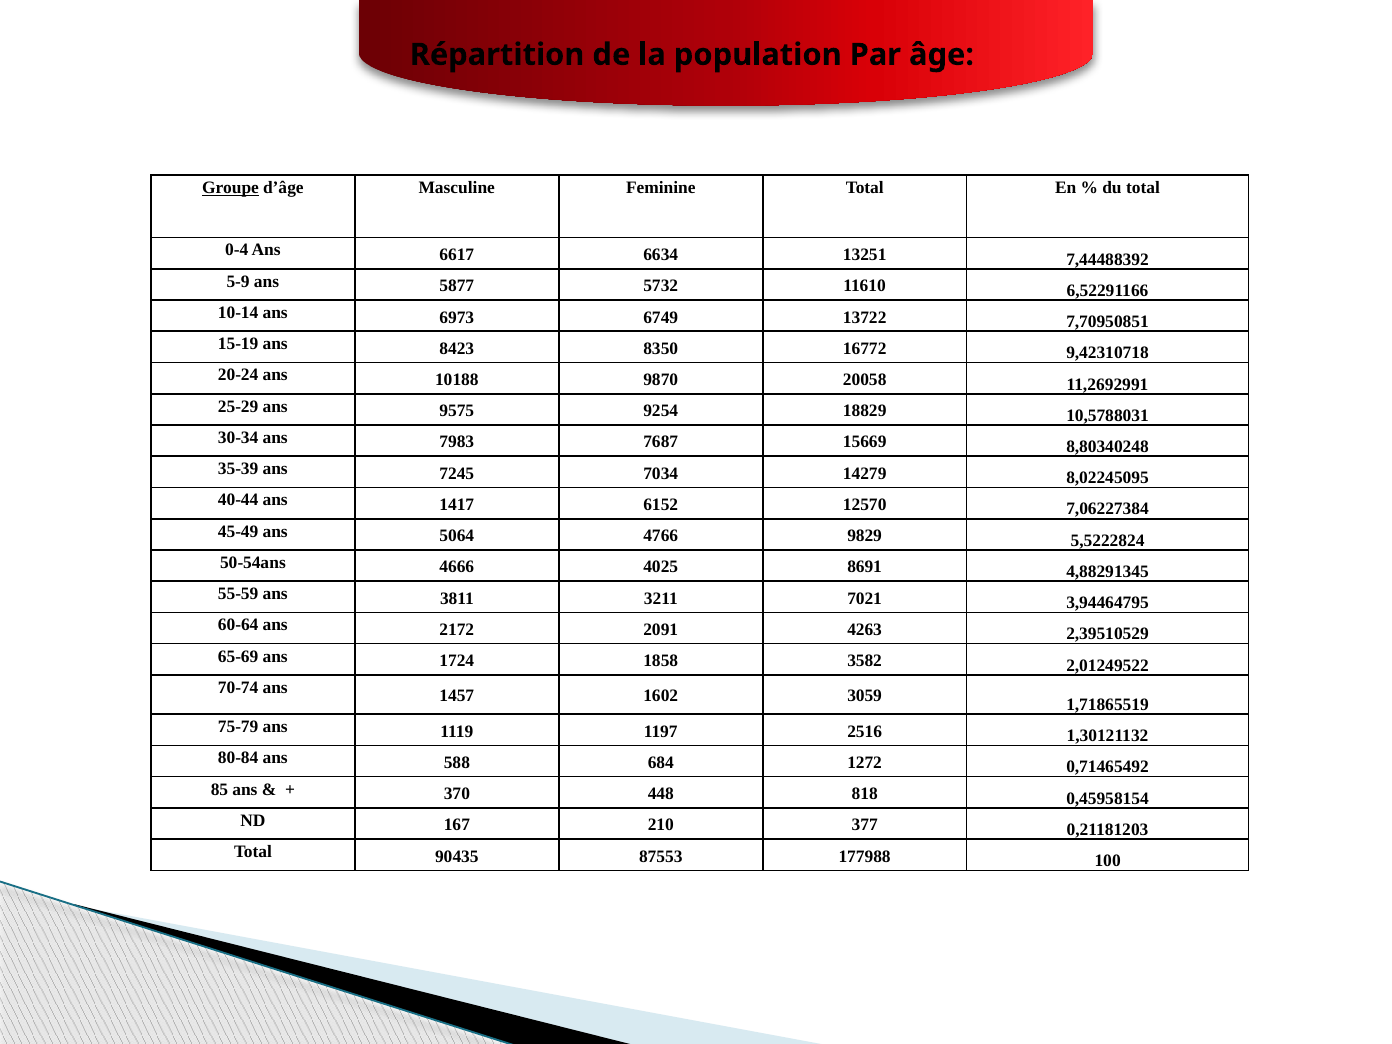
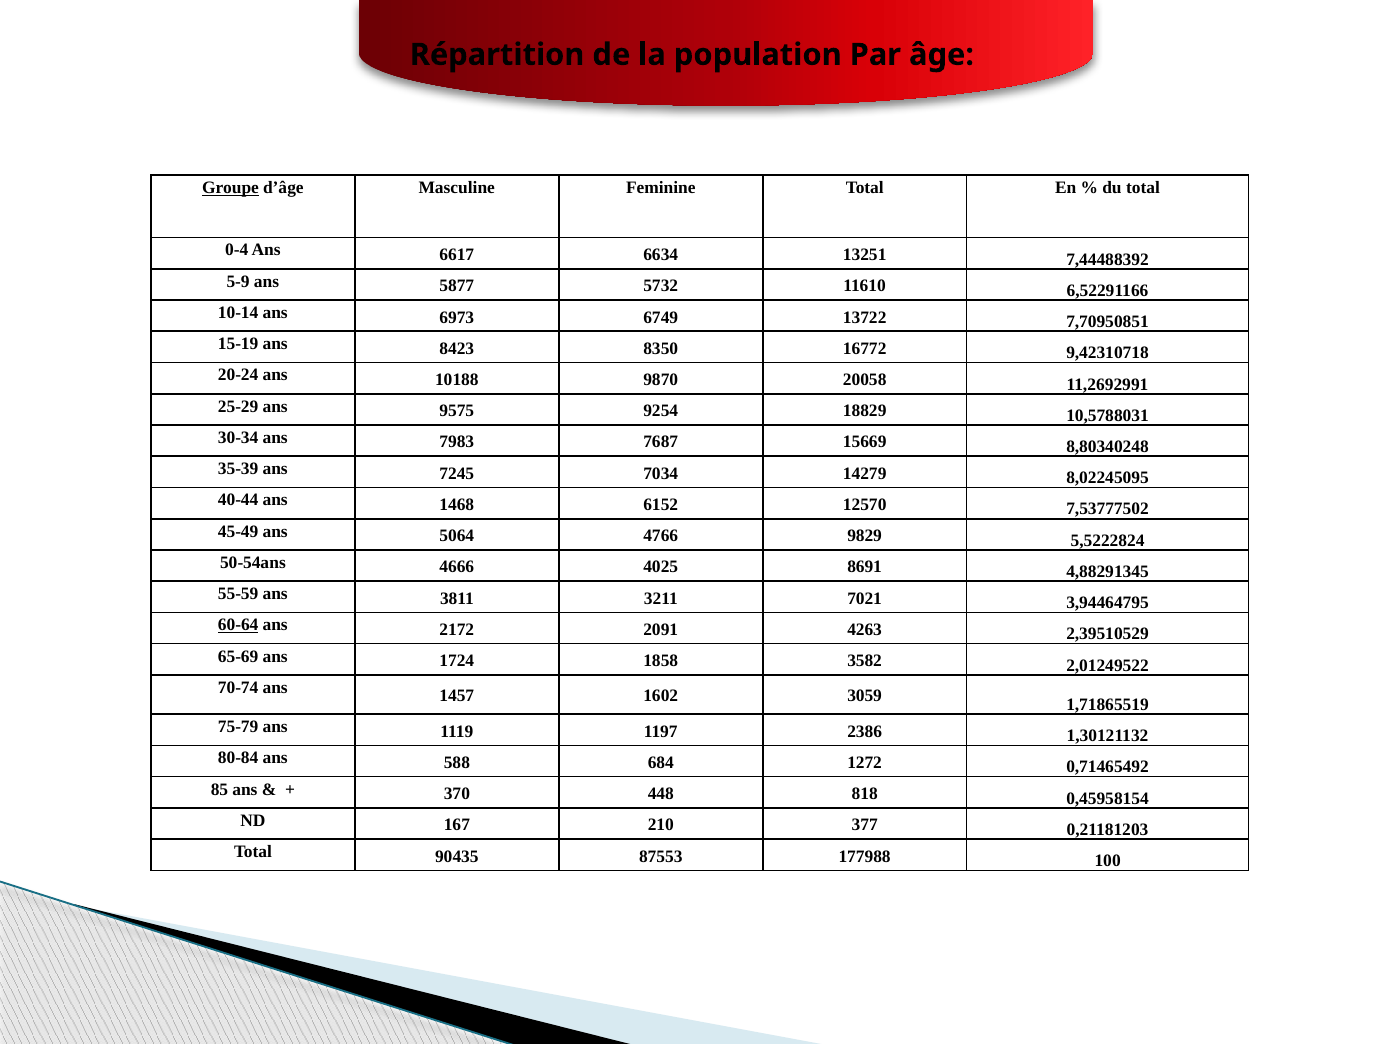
1417: 1417 -> 1468 (457, 505)
7,06227384: 7,06227384 -> 7,53777502 (1108, 509)
60-64 underline: none -> present (238, 625)
2516: 2516 -> 2386 (865, 731)
